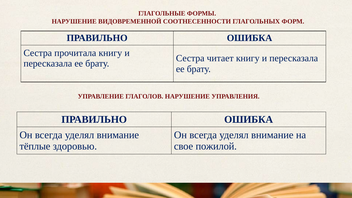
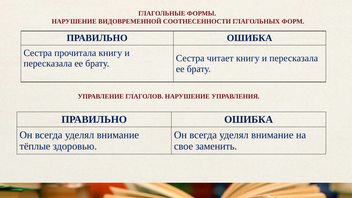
пожилой: пожилой -> заменить (216, 146)
